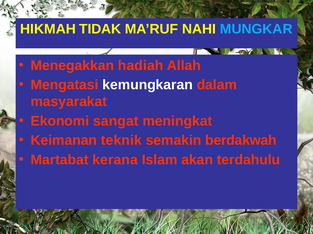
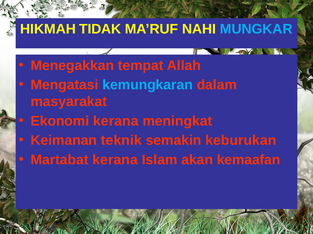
hadiah: hadiah -> tempat (141, 66)
kemungkaran colour: white -> light blue (148, 85)
Ekonomi sangat: sangat -> kerana (116, 121)
berdakwah: berdakwah -> keburukan (241, 141)
terdahulu: terdahulu -> kemaafan (249, 160)
